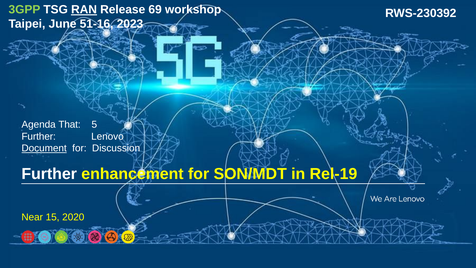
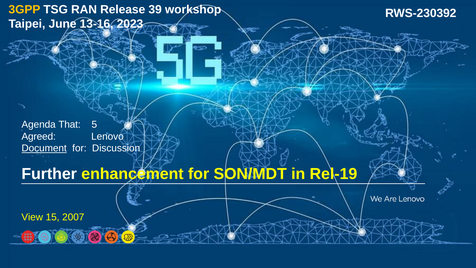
3GPP colour: light green -> yellow (24, 10)
RAN underline: present -> none (84, 10)
69: 69 -> 39 (155, 10)
51-16: 51-16 -> 13-16 (97, 24)
Further: Further -> Agreed (39, 136)
Near: Near -> View (32, 217)
2020: 2020 -> 2007 (73, 217)
